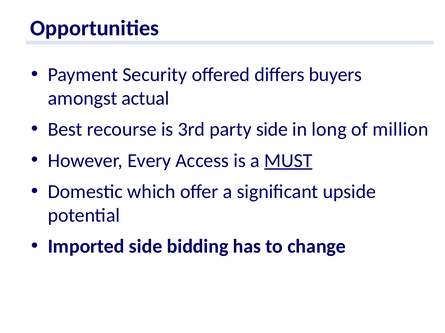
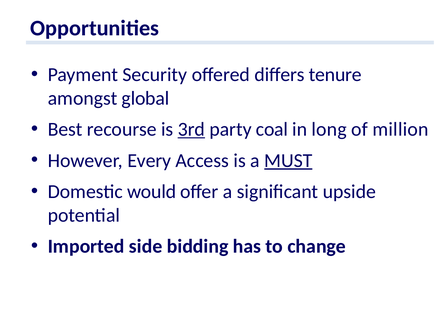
buyers: buyers -> tenure (335, 75)
actual: actual -> global (145, 99)
3rd underline: none -> present (191, 130)
party side: side -> coal (272, 130)
which: which -> would (152, 192)
